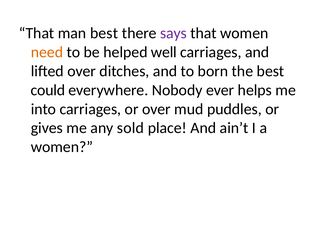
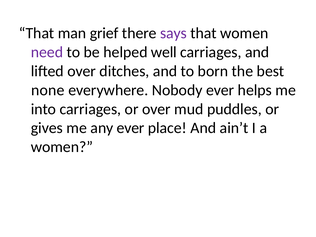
man best: best -> grief (104, 33)
need colour: orange -> purple (47, 52)
could: could -> none (48, 90)
any sold: sold -> ever (131, 128)
